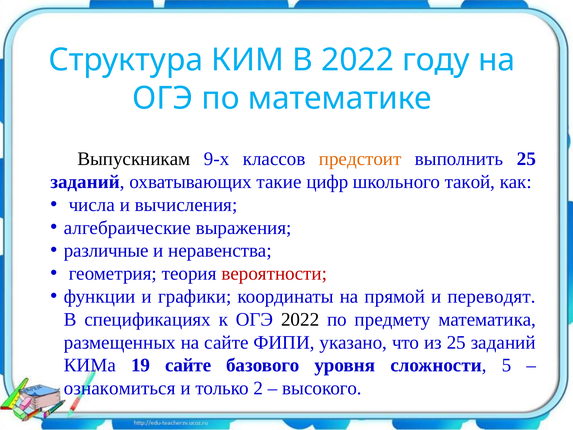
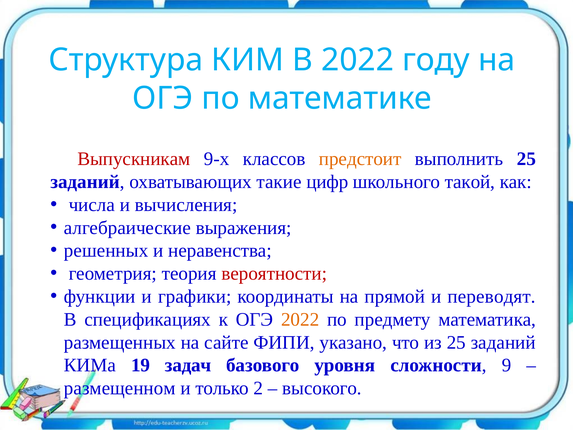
Выпускникам colour: black -> red (134, 159)
различные: различные -> решенных (106, 251)
2022 colour: black -> orange (300, 319)
19 сайте: сайте -> задач (188, 365)
5: 5 -> 9 (507, 365)
ознакомиться: ознакомиться -> размещенном (120, 388)
